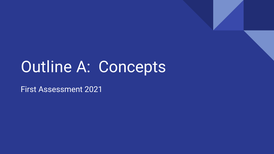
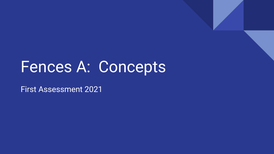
Outline: Outline -> Fences (46, 67)
